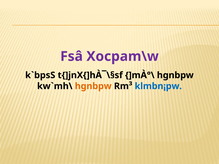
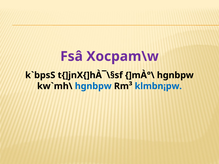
hgnbpw colour: orange -> blue (93, 86)
